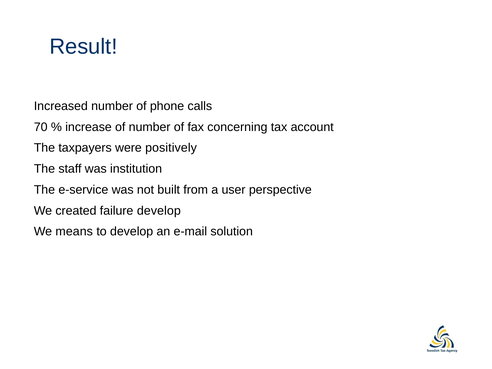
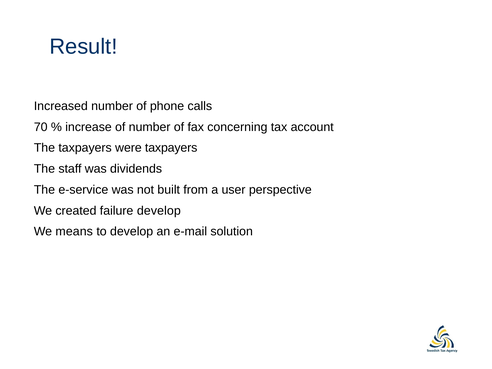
were positively: positively -> taxpayers (171, 148)
institution: institution -> dividends (136, 169)
